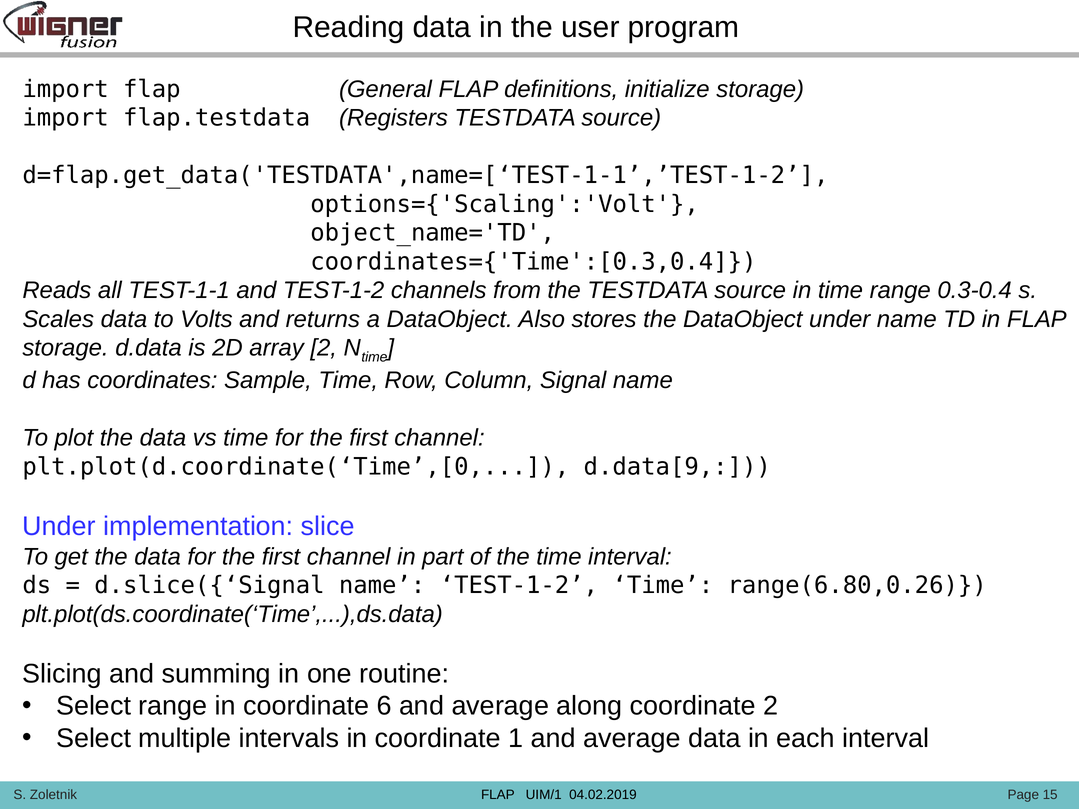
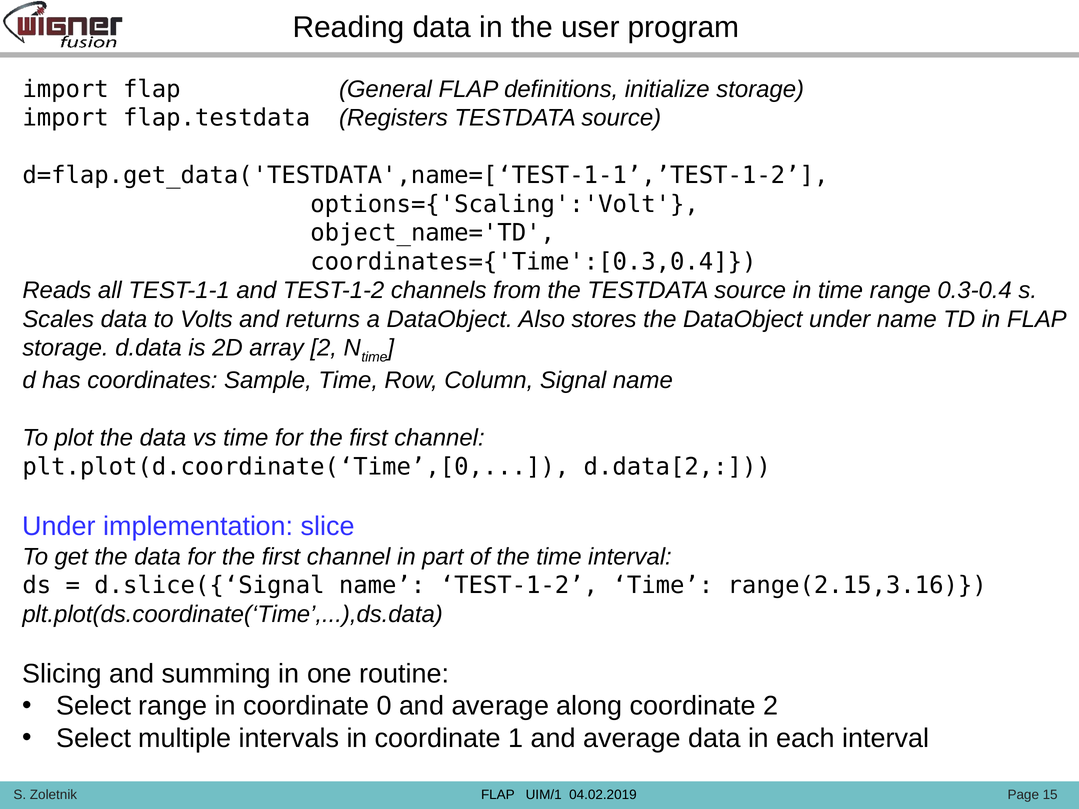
d.data[9: d.data[9 -> d.data[2 (677, 467)
range(6.80,0.26: range(6.80,0.26 -> range(2.15,3.16 (857, 586)
6: 6 -> 0 (384, 706)
